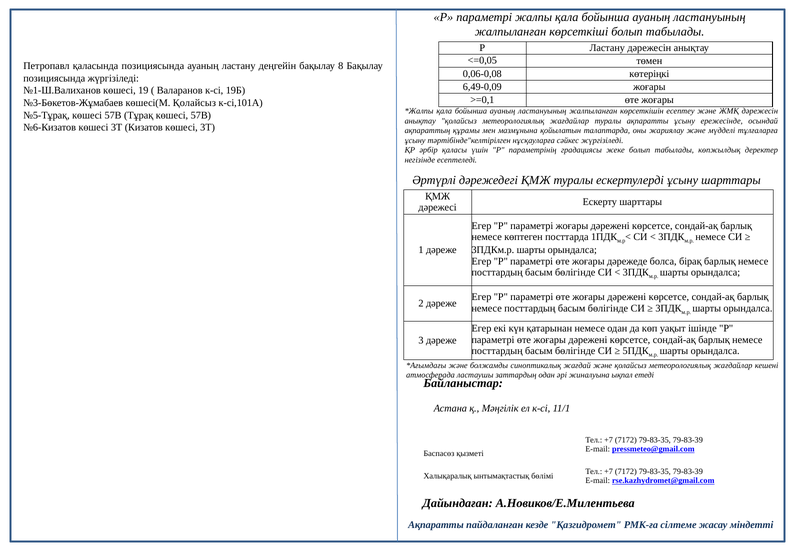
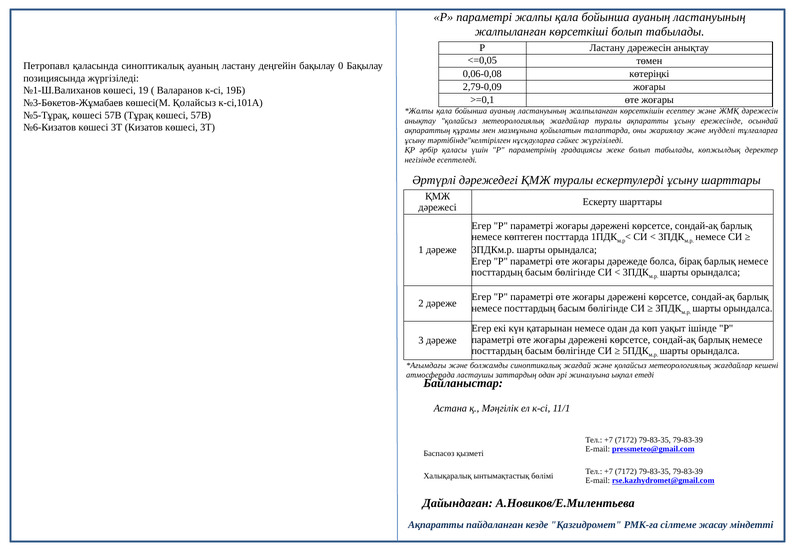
қаласында позициясында: позициясында -> синоптикалық (153, 66)
8: 8 -> 0 (341, 66)
6,49-0,09: 6,49-0,09 -> 2,79-0,09 (482, 87)
